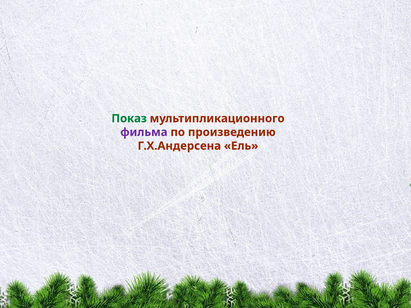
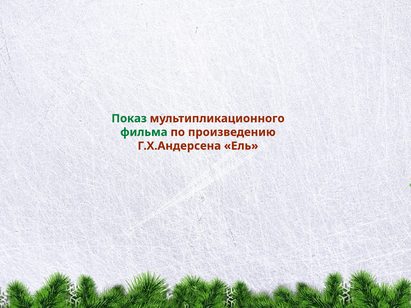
фильма colour: purple -> green (144, 132)
